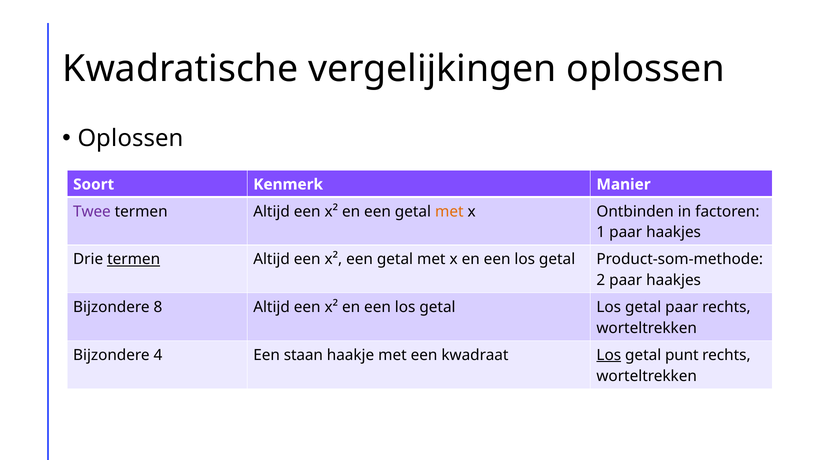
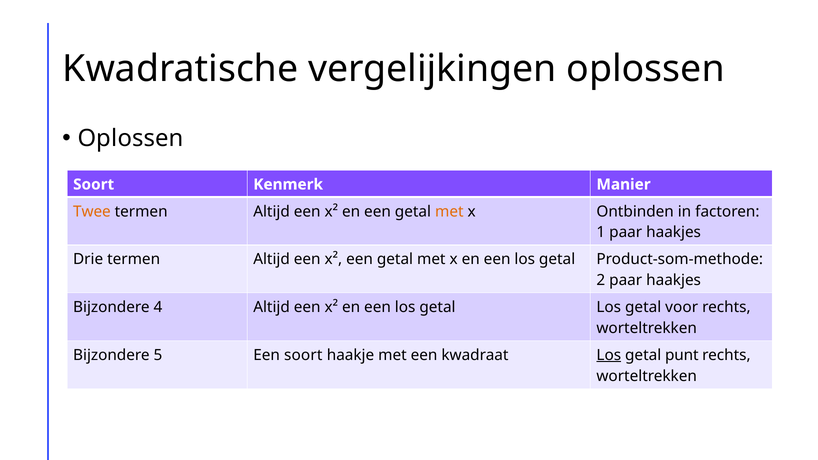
Twee colour: purple -> orange (92, 212)
termen underline: present -> none (134, 259)
8: 8 -> 4 (158, 307)
getal paar: paar -> voor (682, 307)
4: 4 -> 5 (158, 355)
Een staan: staan -> soort (303, 355)
